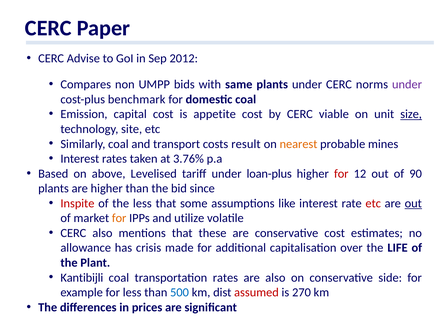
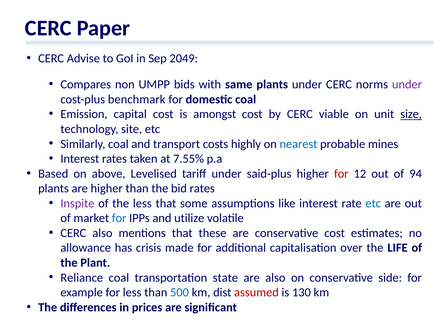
2012: 2012 -> 2049 (184, 59)
appetite: appetite -> amongst (215, 114)
result: result -> highly (246, 144)
nearest colour: orange -> blue (298, 144)
3.76%: 3.76% -> 7.55% (189, 159)
loan-plus: loan-plus -> said-plus (269, 174)
90: 90 -> 94 (416, 174)
bid since: since -> rates (202, 188)
Inspite colour: red -> purple (77, 203)
etc colour: red -> blue (373, 203)
out underline: present -> none (413, 203)
for colour: orange -> blue (119, 218)
Kantibijli: Kantibijli -> Reliance (82, 277)
transportation rates: rates -> state (225, 277)
270: 270 -> 130 (301, 292)
